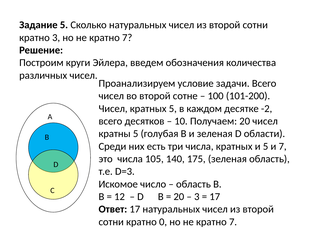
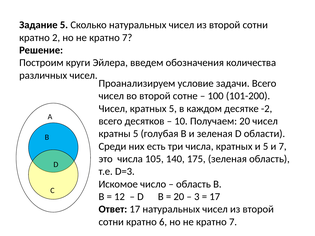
кратно 3: 3 -> 2 (56, 38)
0: 0 -> 6 (163, 222)
